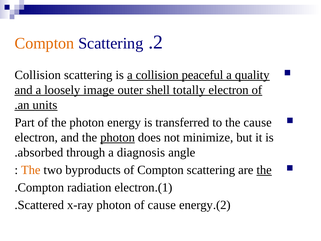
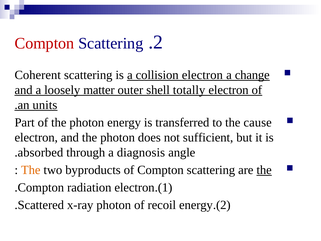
Compton colour: orange -> red (44, 43)
Collision: Collision -> Coherent (38, 75)
collision peaceful: peaceful -> electron (202, 75)
quality: quality -> change (252, 75)
image: image -> matter (99, 90)
photon underline: present -> none (118, 137)
minimize: minimize -> sufficient (208, 137)
of cause: cause -> recoil (162, 205)
